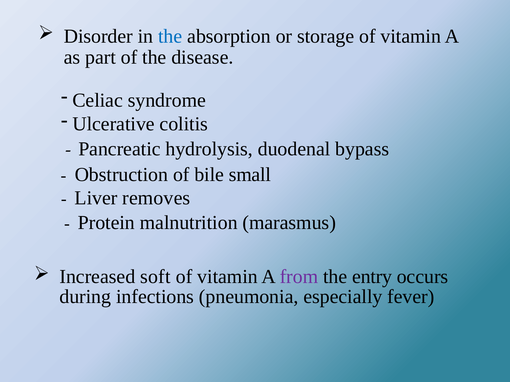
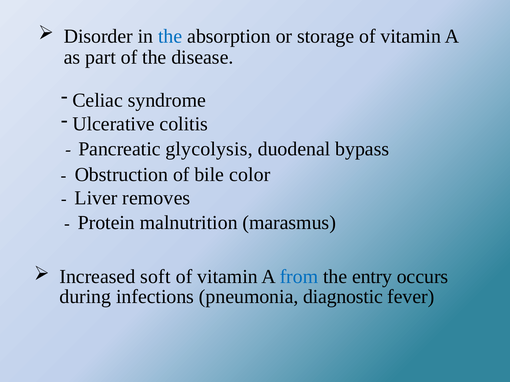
hydrolysis: hydrolysis -> glycolysis (209, 149)
small: small -> color (250, 175)
from colour: purple -> blue (299, 277)
especially: especially -> diagnostic (343, 297)
